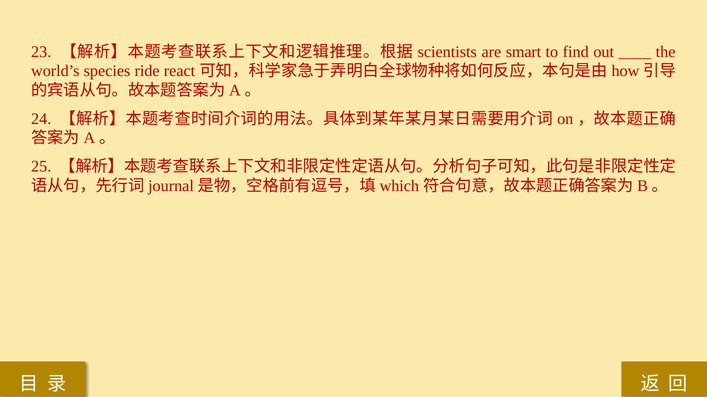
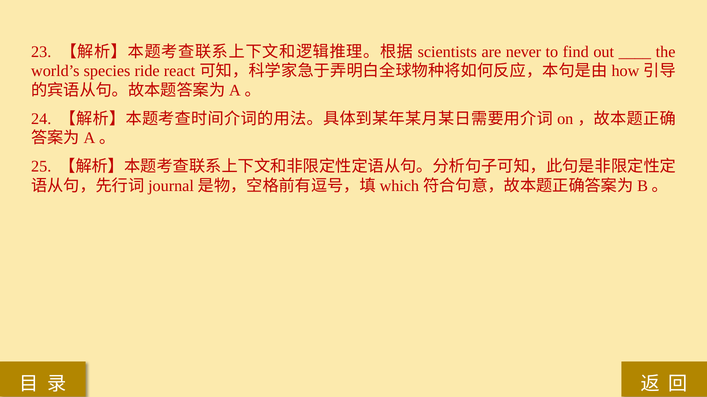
smart: smart -> never (523, 52)
